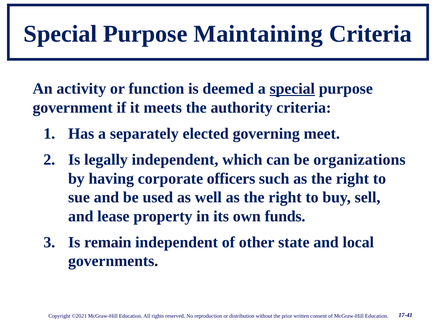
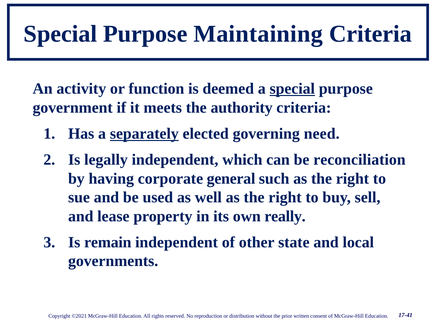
separately underline: none -> present (144, 133)
meet: meet -> need (322, 133)
organizations: organizations -> reconciliation (359, 159)
officers: officers -> general (231, 178)
funds: funds -> really (285, 216)
